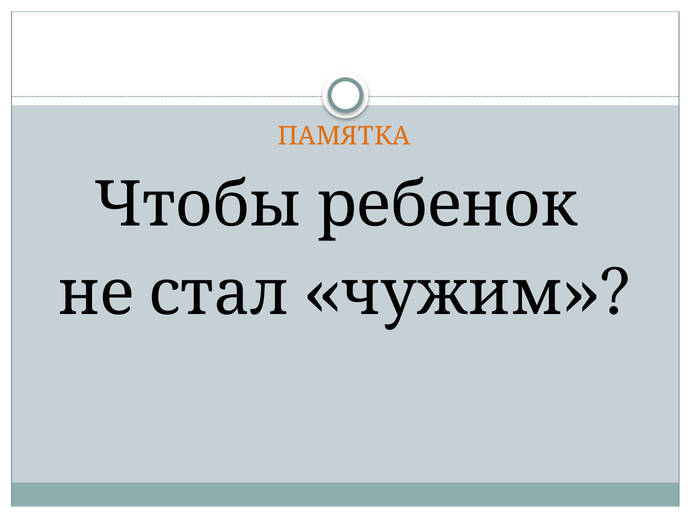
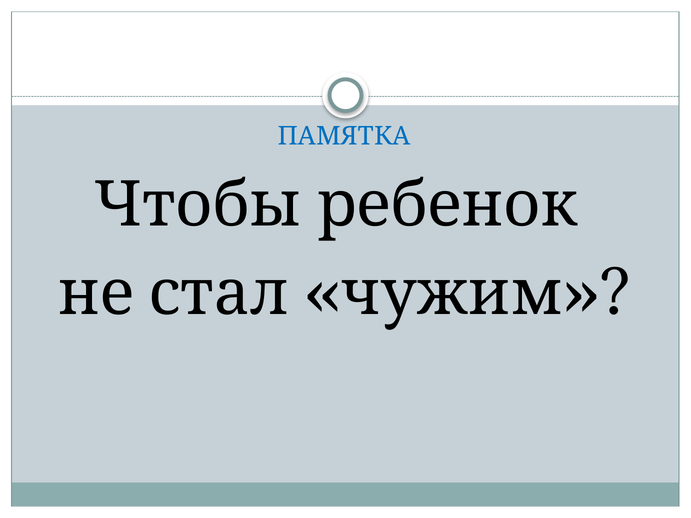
ПАМЯТКА colour: orange -> blue (344, 136)
